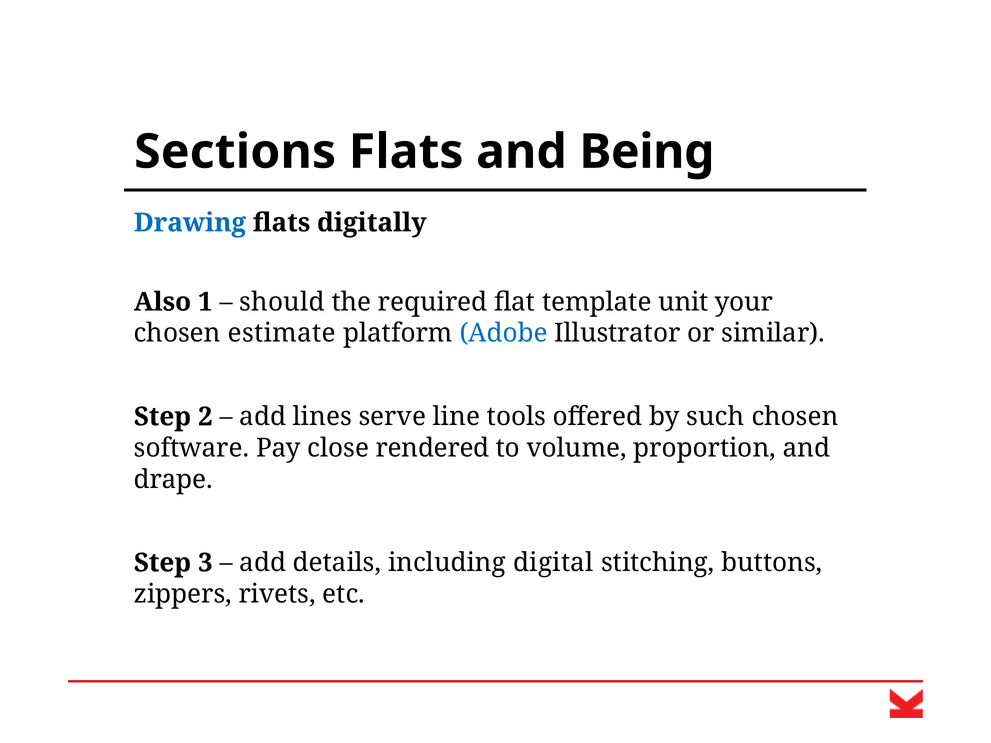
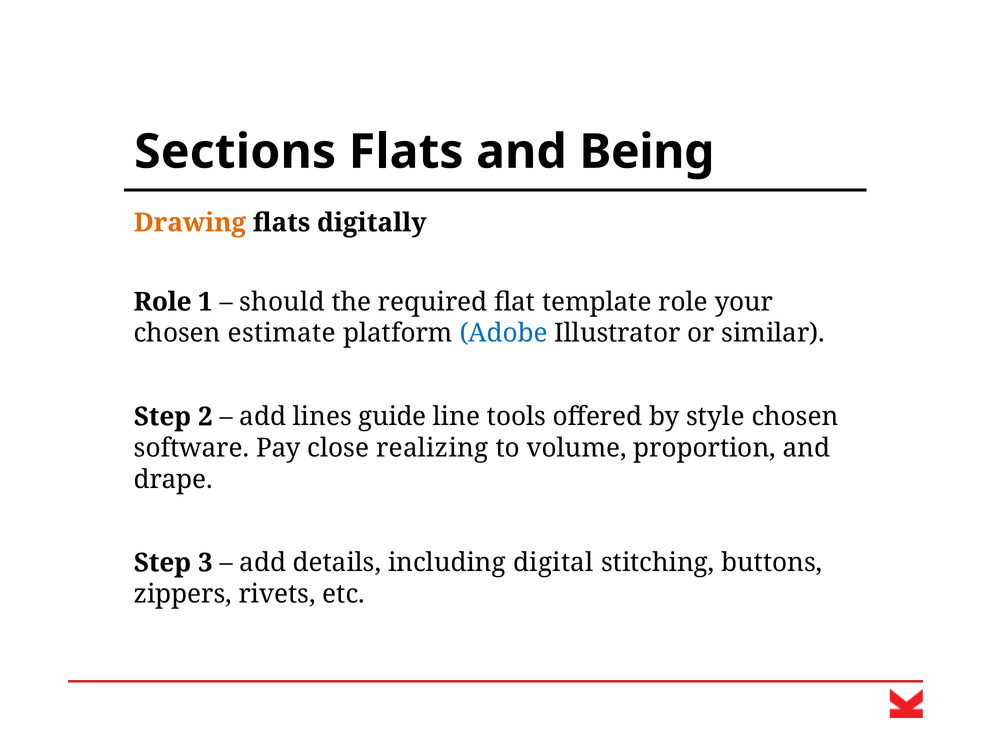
Drawing colour: blue -> orange (190, 223)
Also: Also -> Role (163, 302)
template unit: unit -> role (683, 302)
serve: serve -> guide (392, 417)
such: such -> style (715, 417)
rendered: rendered -> realizing (432, 448)
